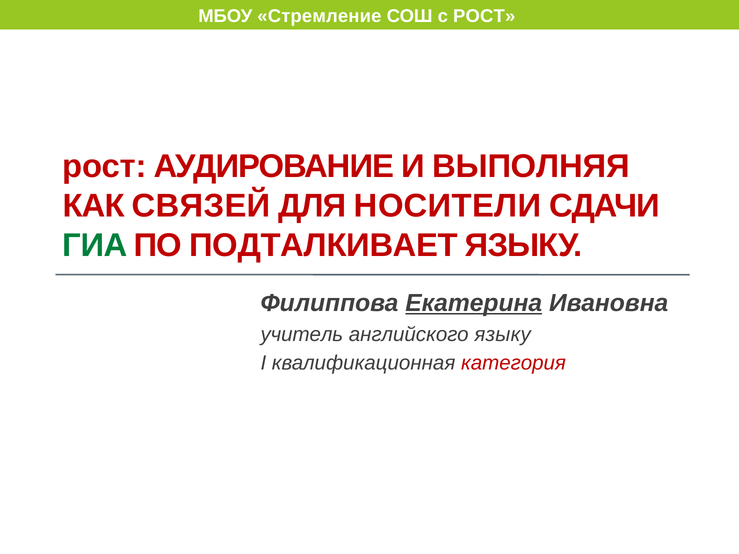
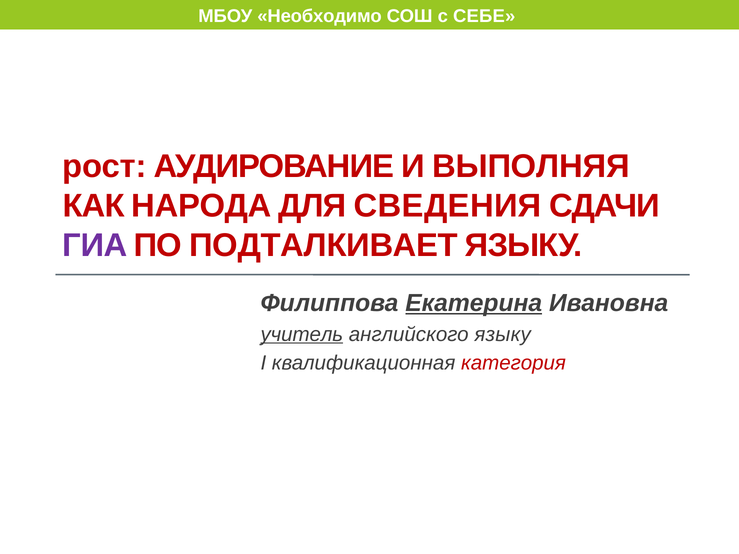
Стремление: Стремление -> Необходимо (320, 16)
с РОСТ: РОСТ -> СЕБЕ (484, 16)
СВЯЗЕЙ: СВЯЗЕЙ -> НАРОДА (202, 206)
НОСИТЕЛИ: НОСИТЕЛИ -> СВЕДЕНИЯ (448, 206)
ГИА colour: green -> purple (95, 245)
учитель underline: none -> present (302, 334)
